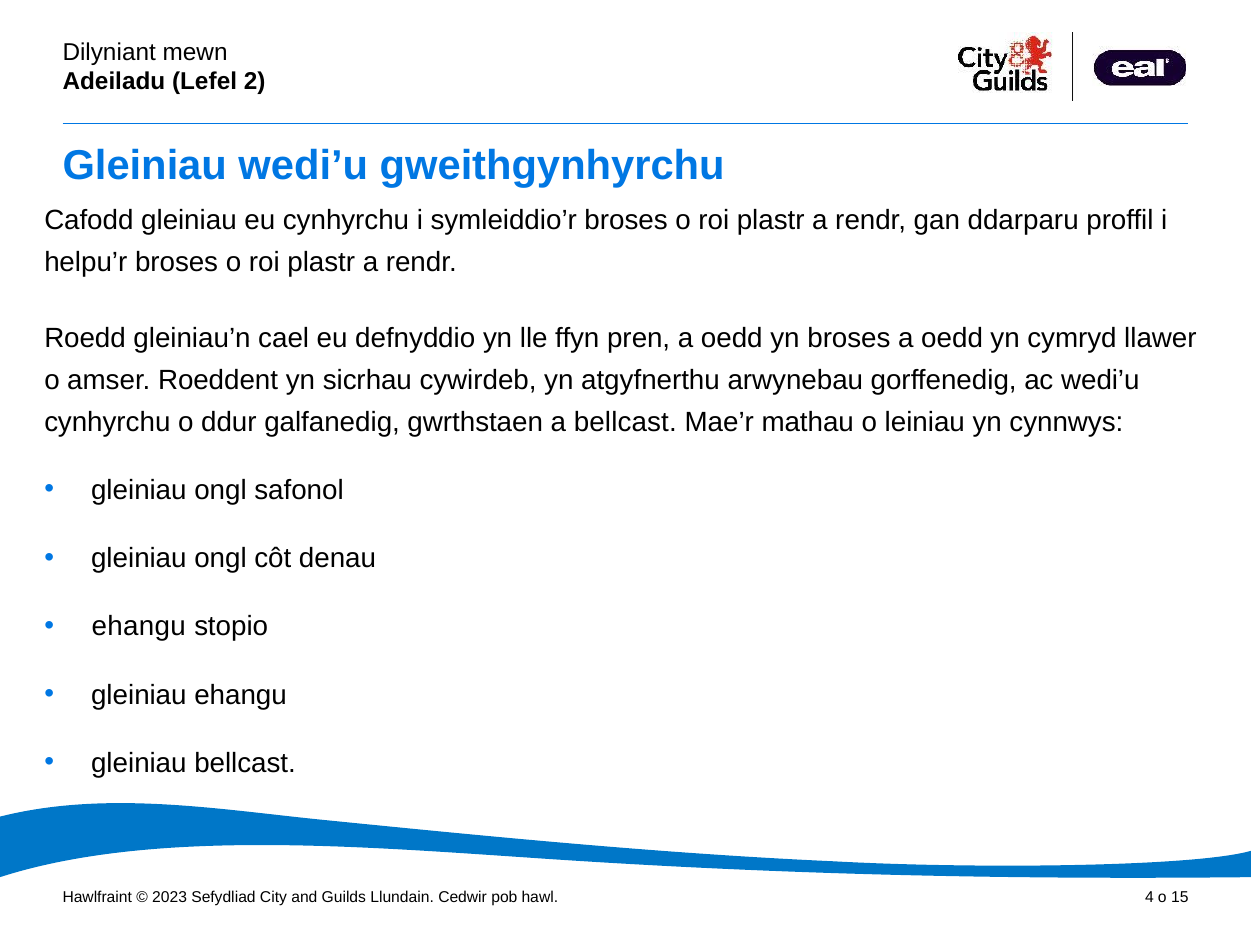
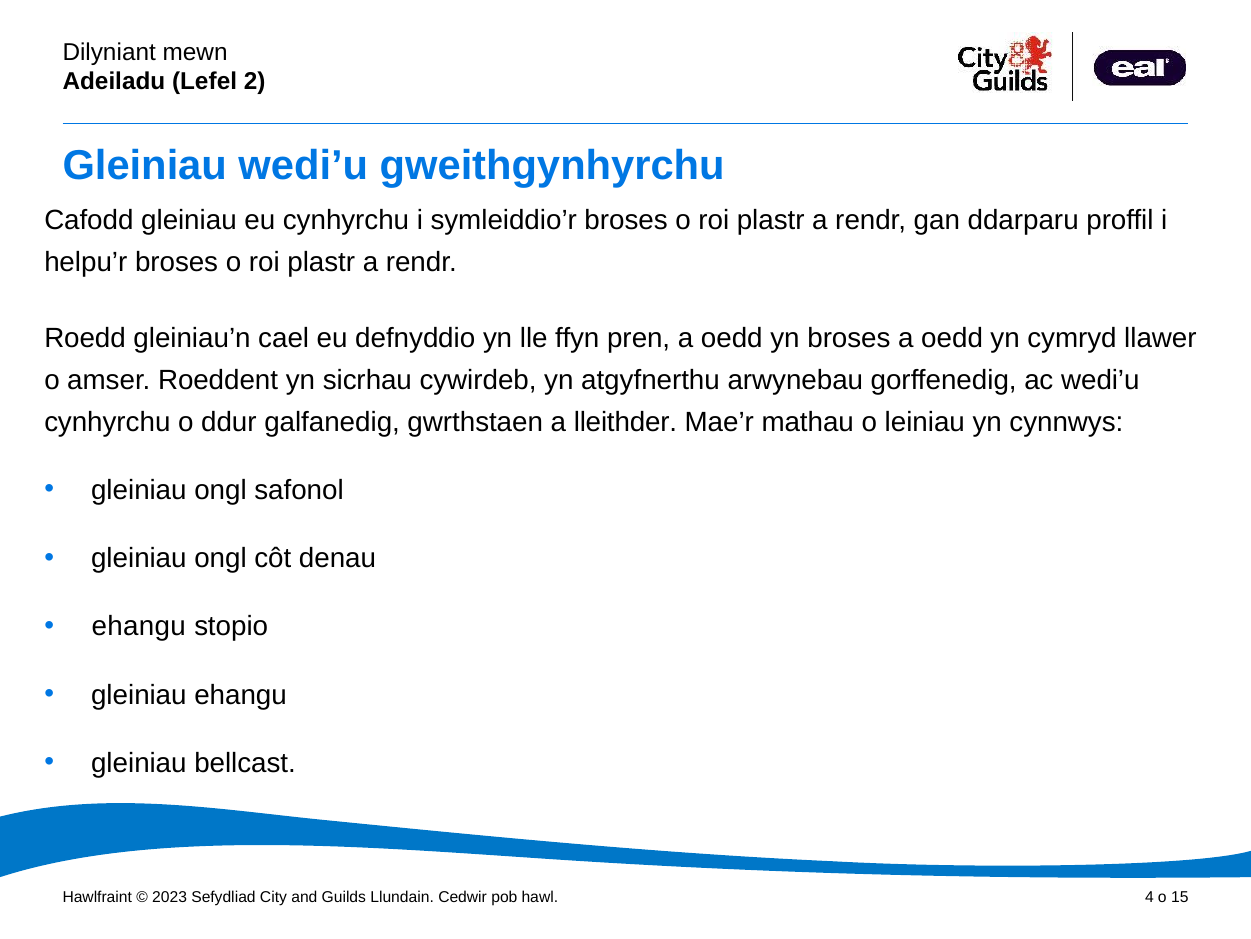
a bellcast: bellcast -> lleithder (625, 422)
